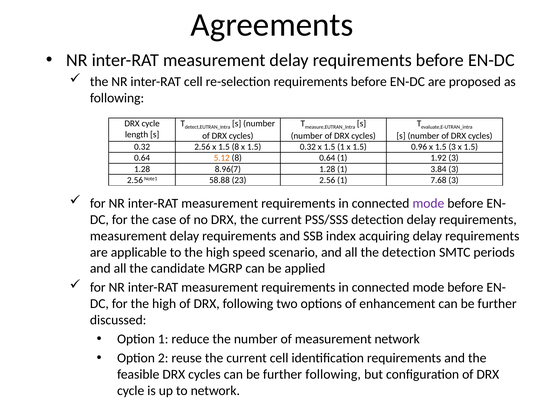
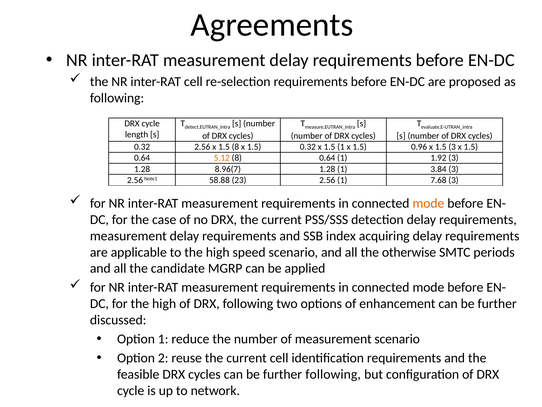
mode colour: purple -> orange (428, 203)
the detection: detection -> otherwise (409, 252)
measurement network: network -> scenario (397, 339)
